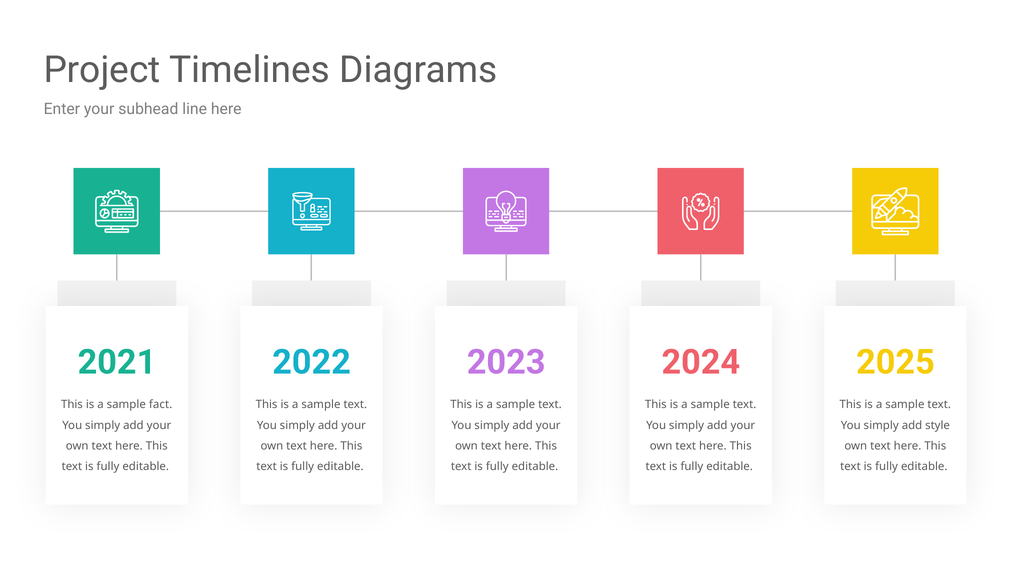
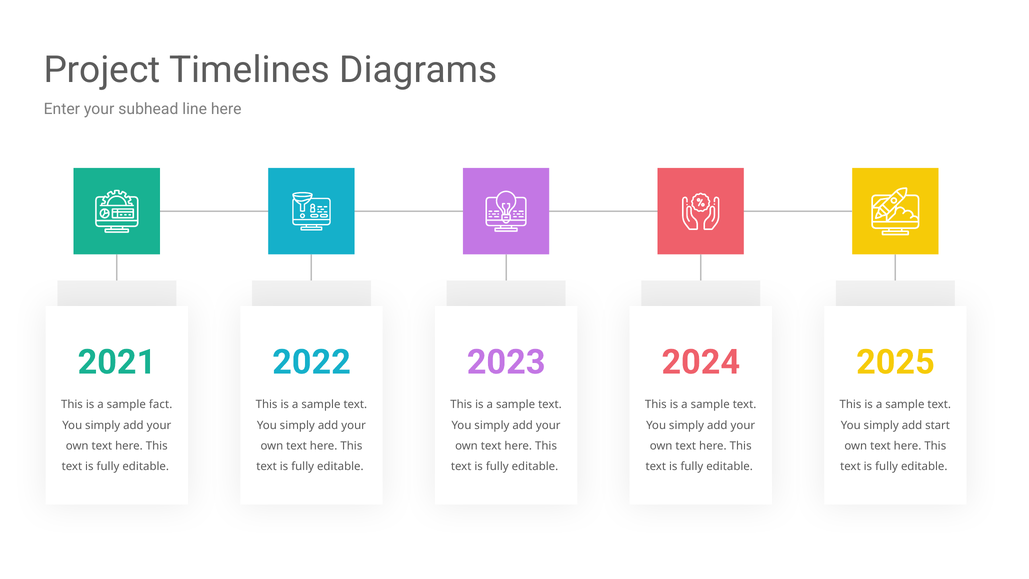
style: style -> start (938, 425)
